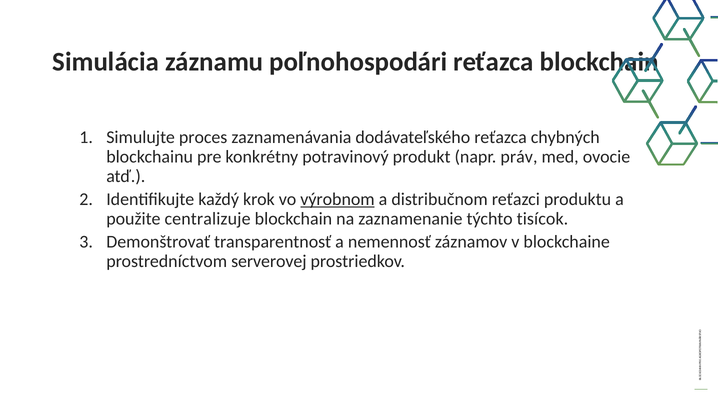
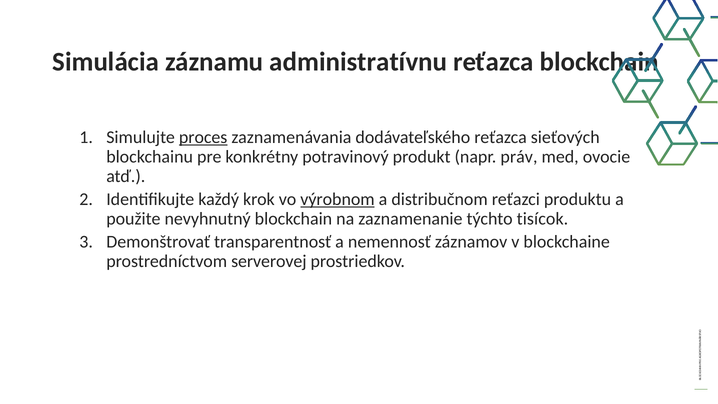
poľnohospodári: poľnohospodári -> administratívnu (358, 62)
proces underline: none -> present (203, 137)
chybných: chybných -> sieťových (565, 137)
centralizuje: centralizuje -> nevyhnutný (208, 219)
